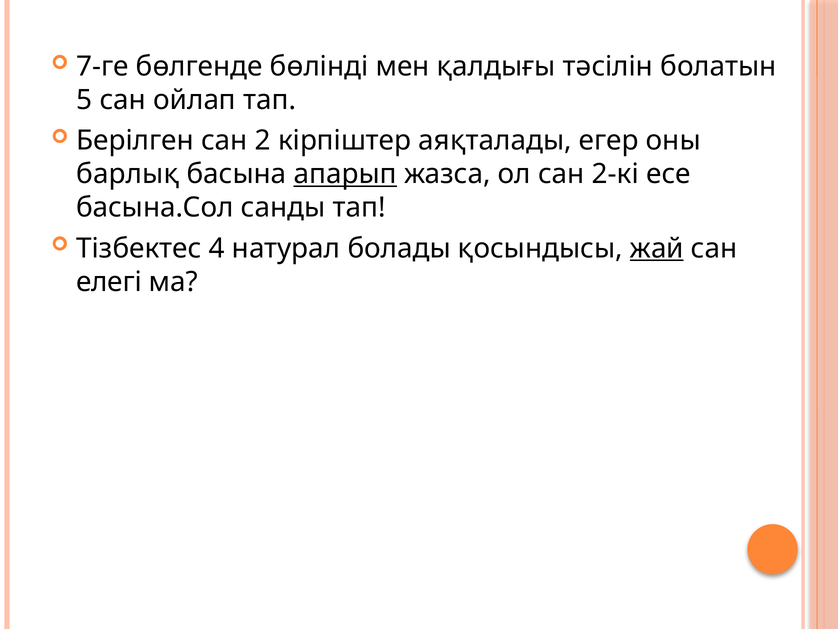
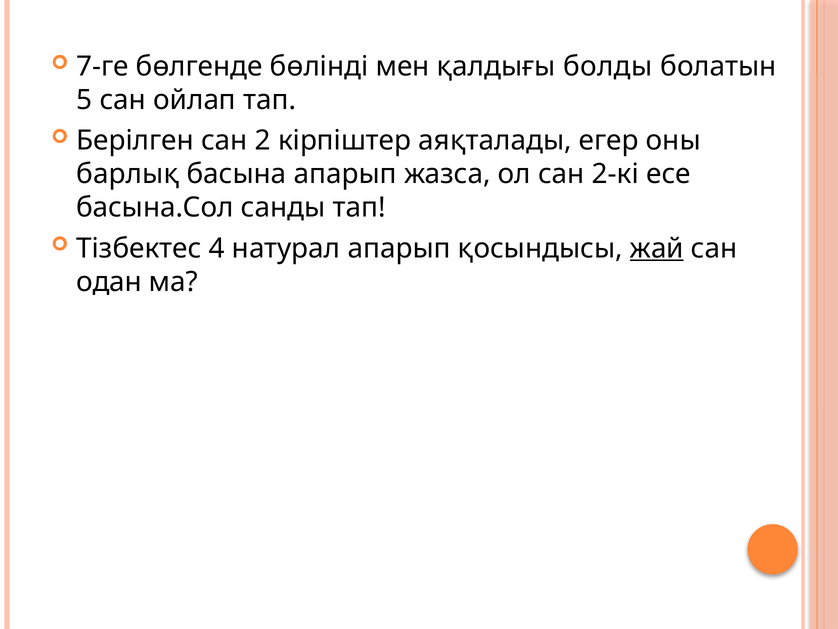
тәсілін: тәсілін -> болды (608, 66)
апарып underline: present -> none (345, 174)
натурал болады: болады -> апарып (399, 248)
елегі: елегі -> одан (109, 282)
